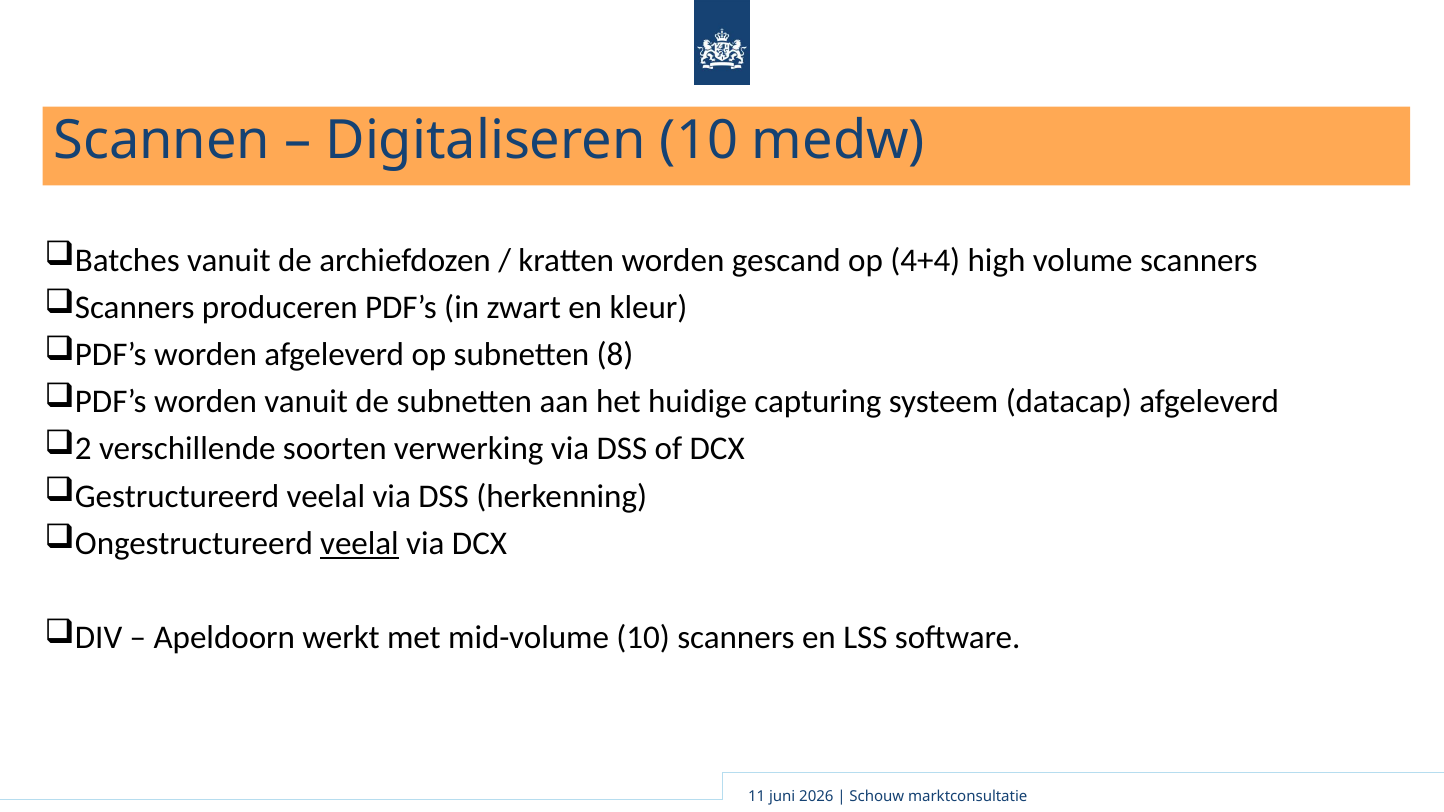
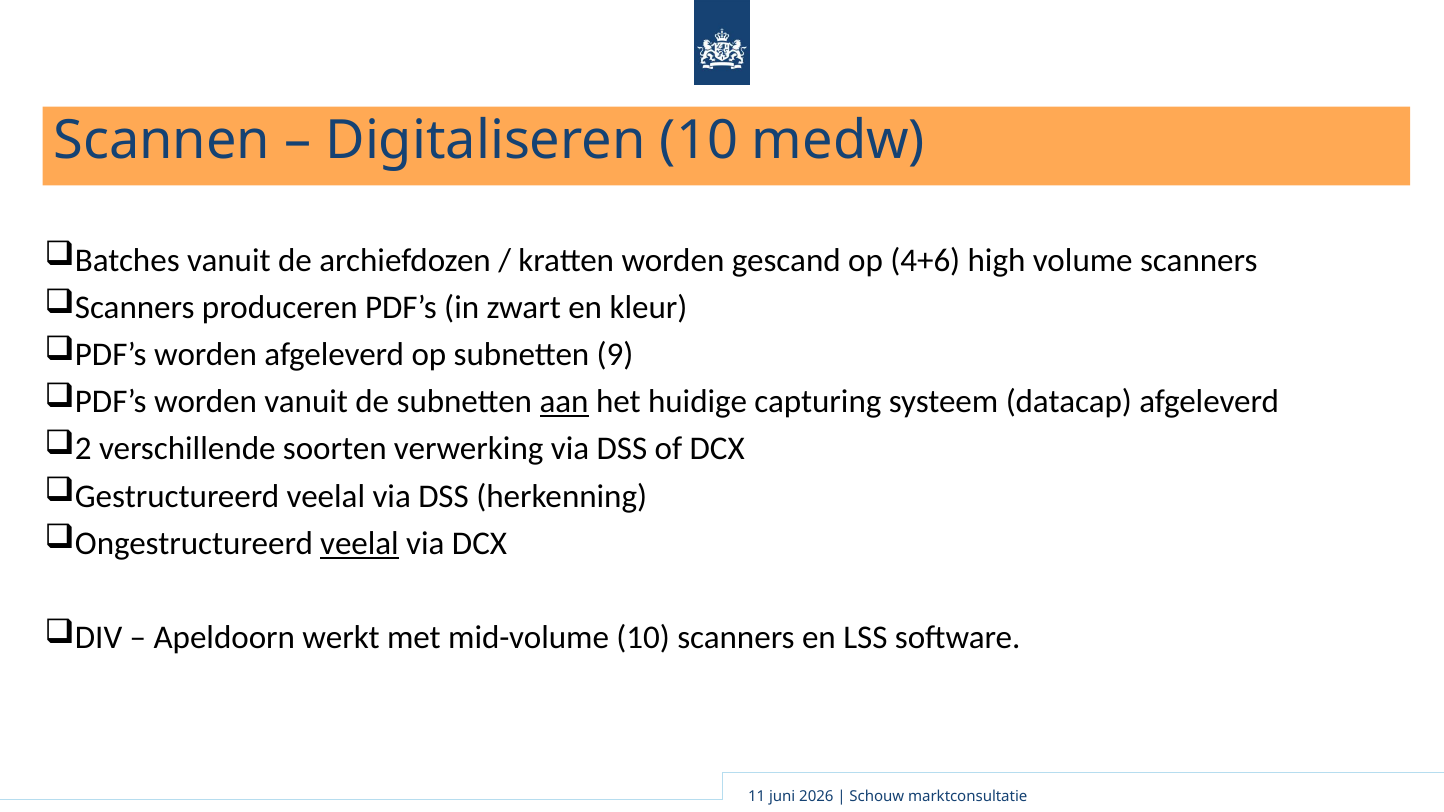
4+4: 4+4 -> 4+6 (925, 260)
8: 8 -> 9 (615, 355)
aan underline: none -> present (564, 402)
